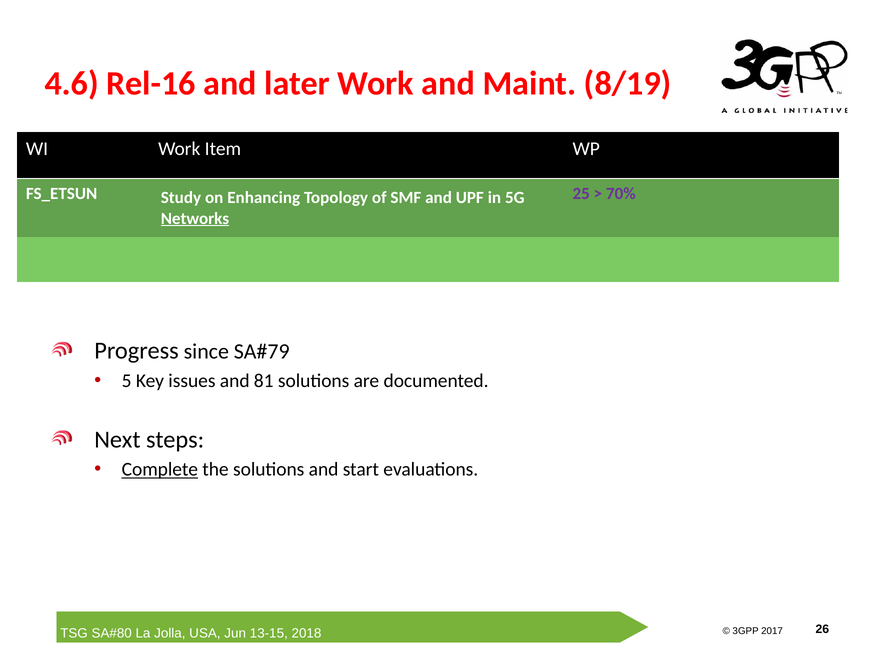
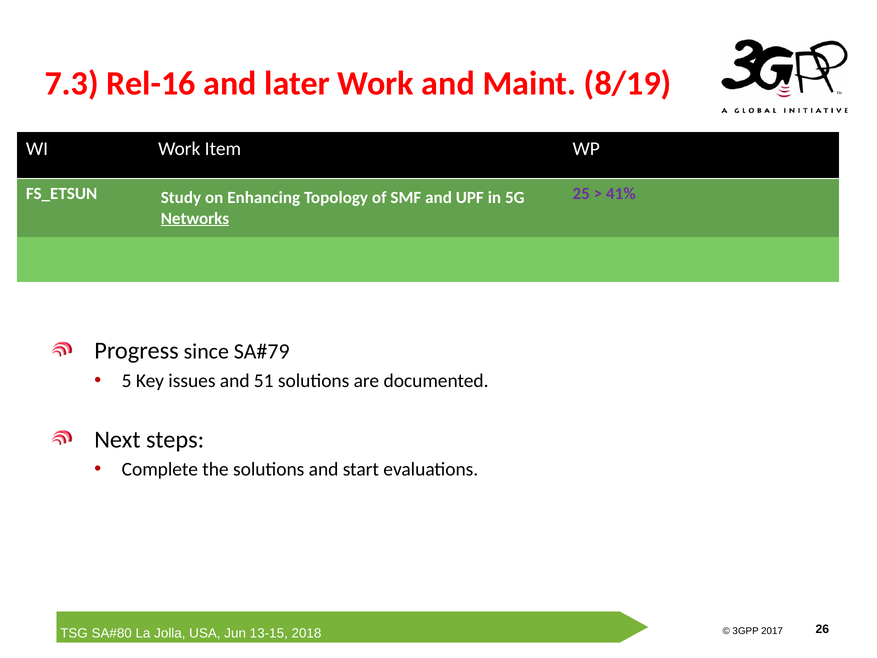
4.6: 4.6 -> 7.3 (72, 84)
70%: 70% -> 41% (621, 193)
81: 81 -> 51 (264, 381)
Complete underline: present -> none (160, 469)
